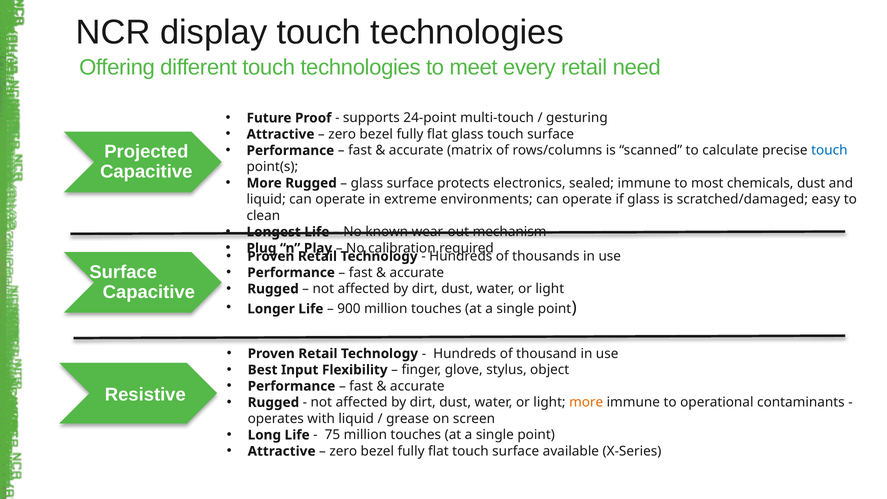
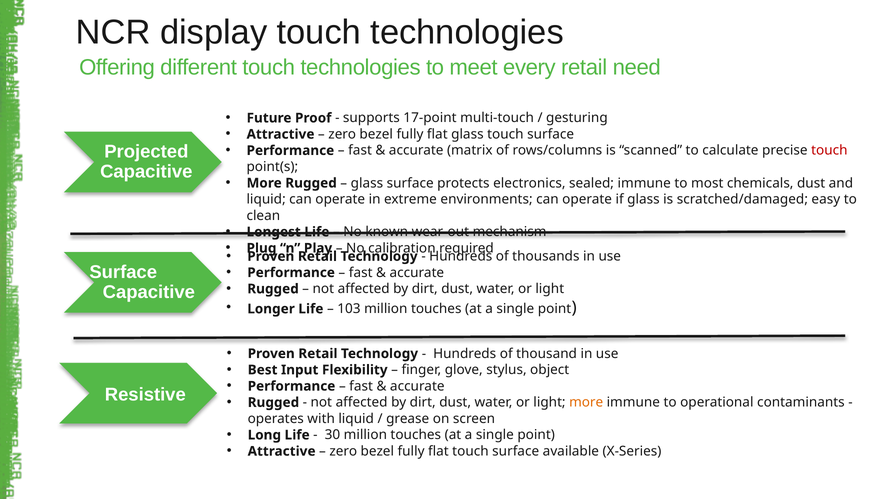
24-point: 24-point -> 17-point (430, 118)
touch colour: blue -> red (829, 151)
900: 900 -> 103 (349, 309)
75: 75 -> 30 (332, 435)
